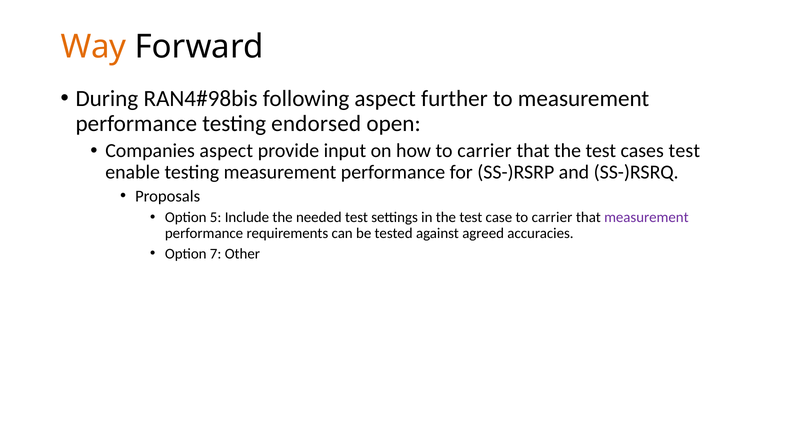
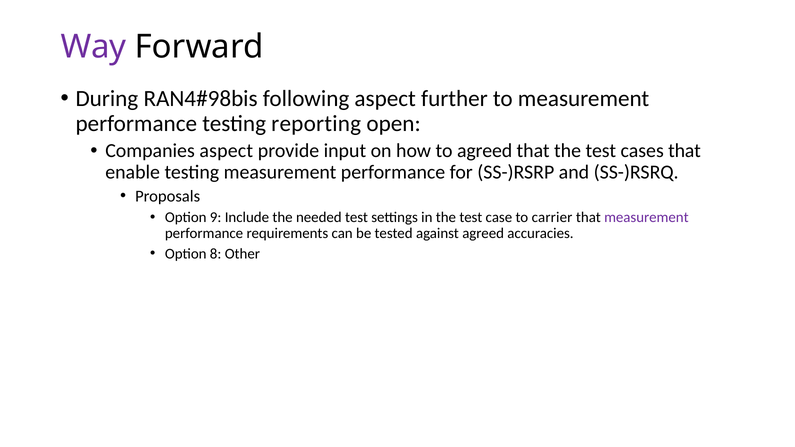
Way colour: orange -> purple (93, 47)
endorsed: endorsed -> reporting (316, 124)
how to carrier: carrier -> agreed (485, 151)
cases test: test -> that (685, 151)
5: 5 -> 9 (216, 217)
7: 7 -> 8 (216, 254)
